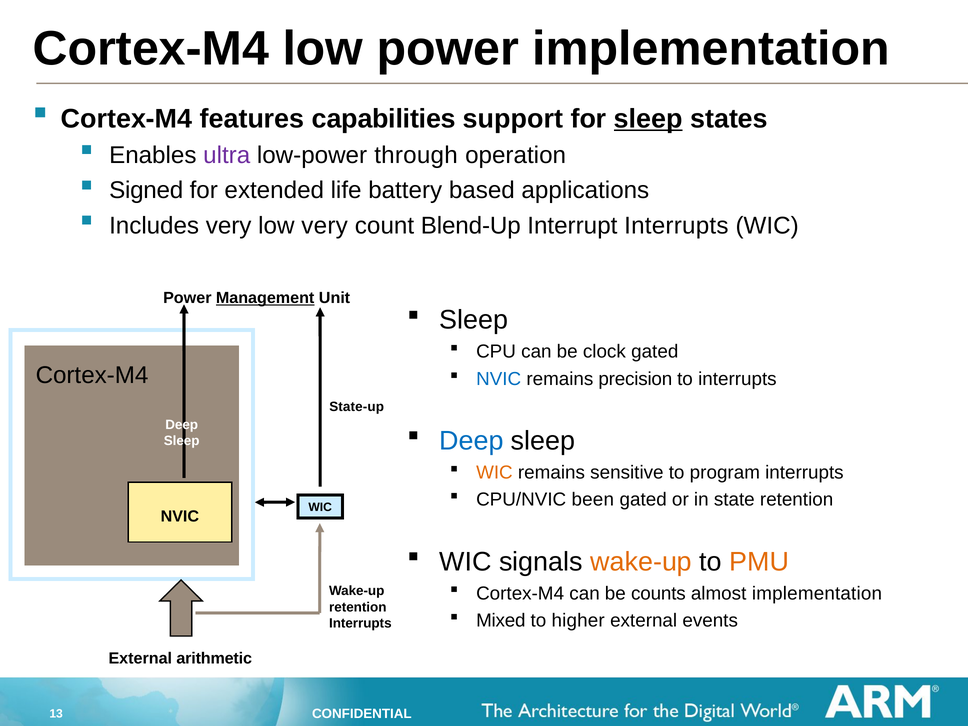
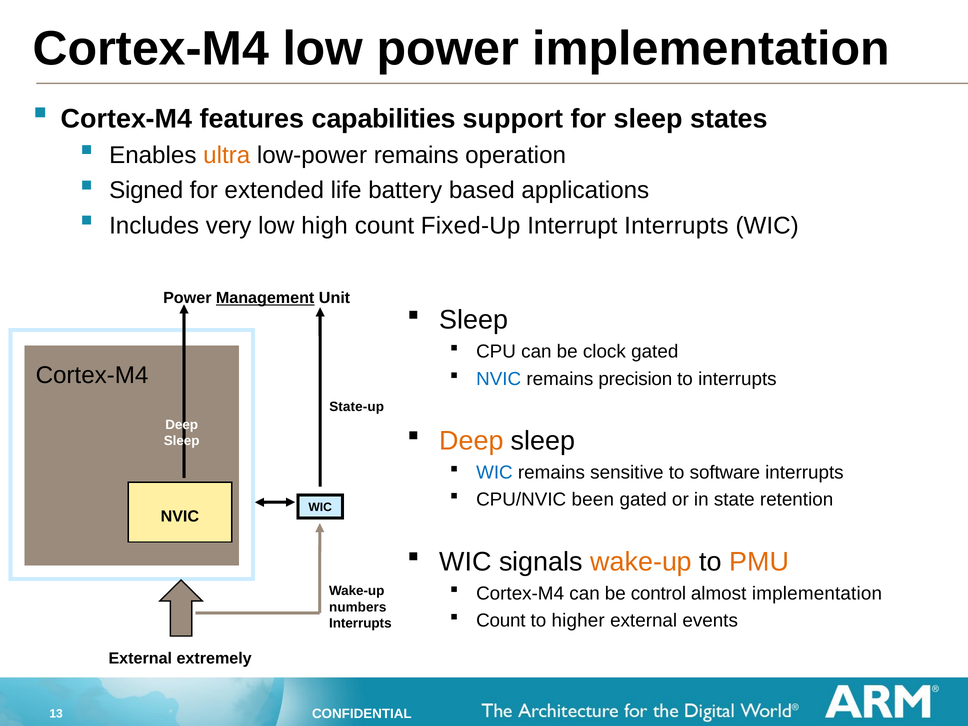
sleep underline: present -> none (648, 119)
ultra colour: purple -> orange (227, 155)
low-power through: through -> remains (416, 155)
low very: very -> high (325, 226)
Blend-Up: Blend-Up -> Fixed-Up (471, 226)
Deep colour: blue -> orange (471, 441)
WIC colour: orange -> blue (494, 472)
program: program -> software (725, 472)
counts: counts -> control (658, 593)
retention: retention -> numbers (358, 607)
Mixed: Mixed -> Count (501, 621)
arithmetic: arithmetic -> extremely (214, 659)
